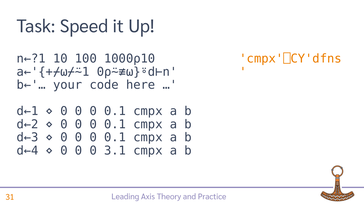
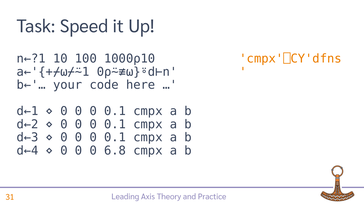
3.1: 3.1 -> 6.8 (115, 150)
